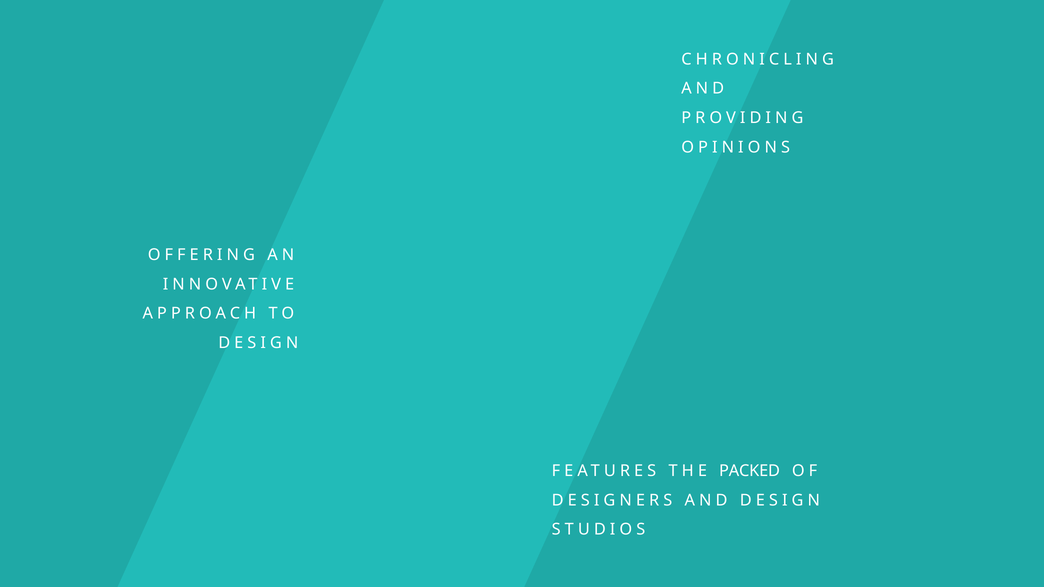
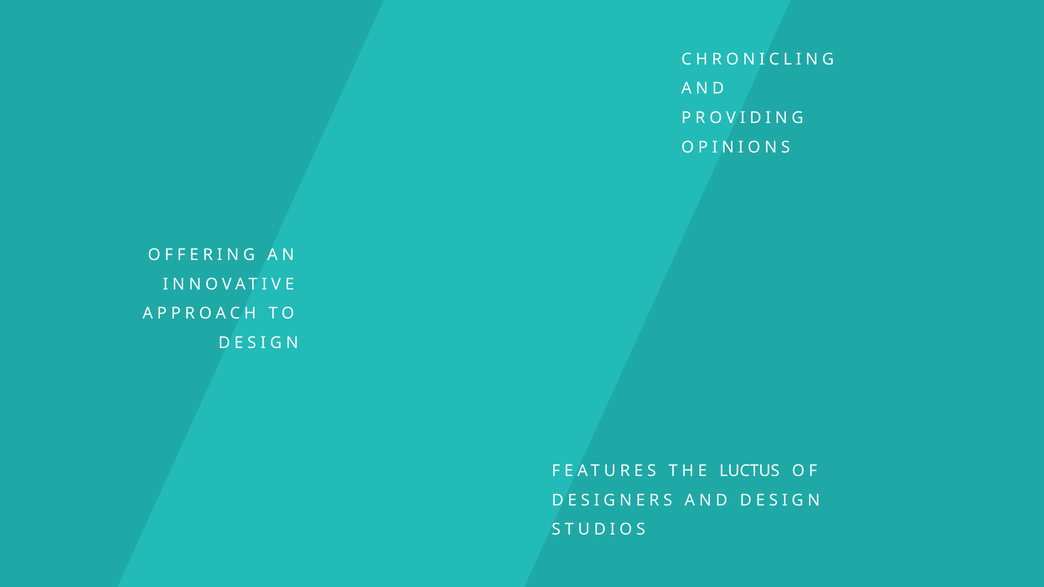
PACKED: PACKED -> LUCTUS (749, 471)
